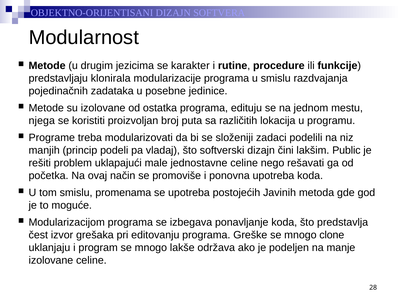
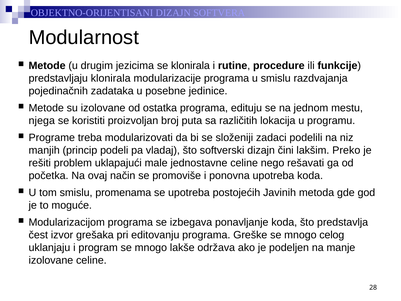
se karakter: karakter -> klonirala (190, 66)
Public: Public -> Preko (346, 150)
clone: clone -> celog (332, 235)
